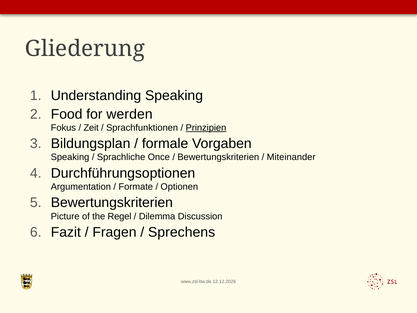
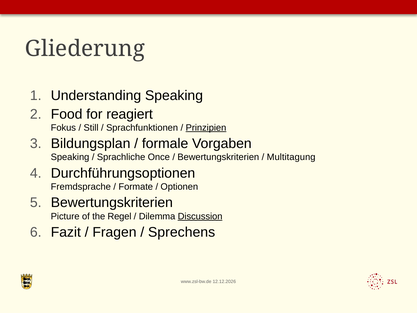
werden: werden -> reagiert (130, 114)
Zeit: Zeit -> Still (91, 128)
Miteinander: Miteinander -> Multitagung (291, 157)
Argumentation: Argumentation -> Fremdsprache (81, 187)
Discussion underline: none -> present (200, 216)
